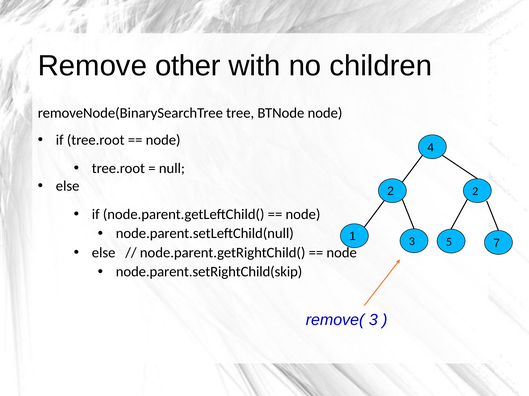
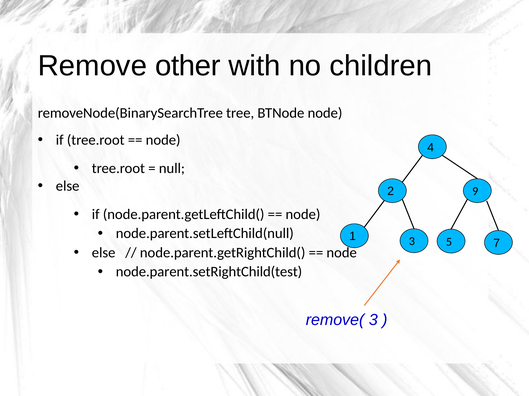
2 2: 2 -> 9 (475, 192)
node.parent.setRightChild(skip: node.parent.setRightChild(skip -> node.parent.setRightChild(test (209, 272)
